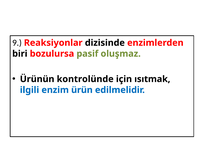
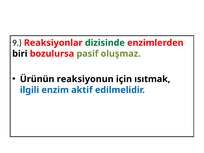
dizisinde colour: black -> green (105, 43)
kontrolünde: kontrolünde -> reaksiyonun (85, 79)
ürün: ürün -> aktif (82, 90)
